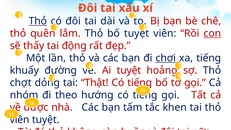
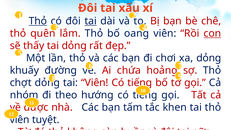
tai underline: none -> present (91, 21)
bố tuyệt: tuyệt -> oang (137, 33)
tai động: động -> dỏng (74, 46)
chơi underline: present -> none (166, 58)
xa tiếng: tiếng -> dỏng (209, 58)
Ai tuyệt: tuyệt -> chứa (129, 70)
tai Thật: Thật -> Viên (95, 83)
